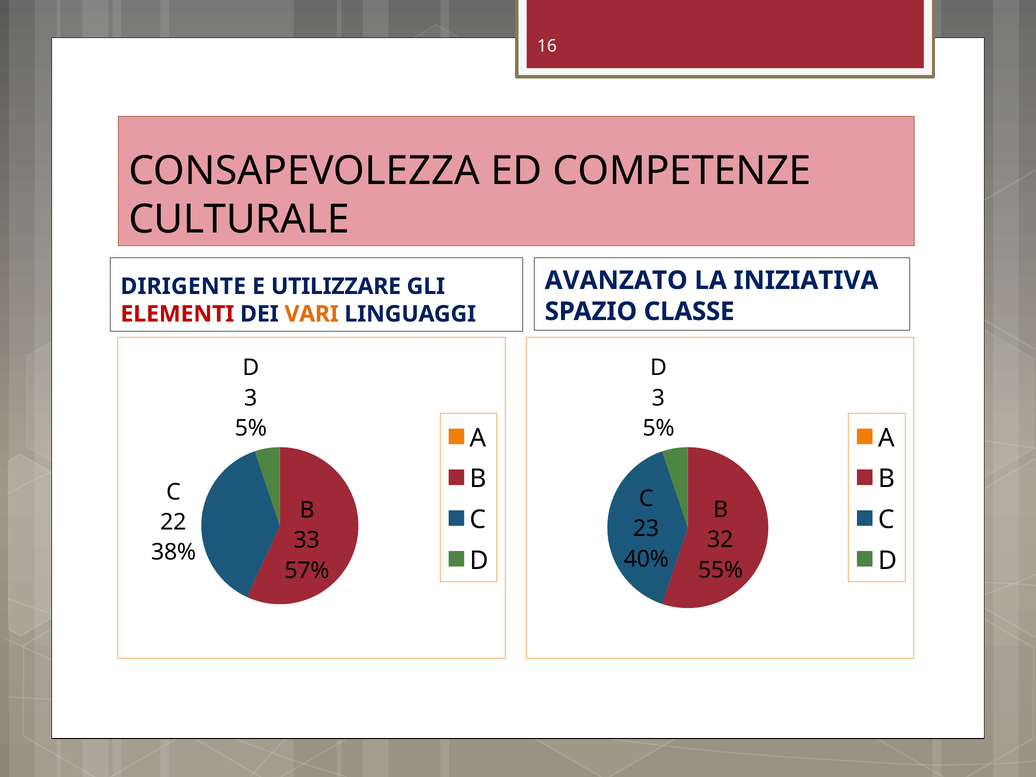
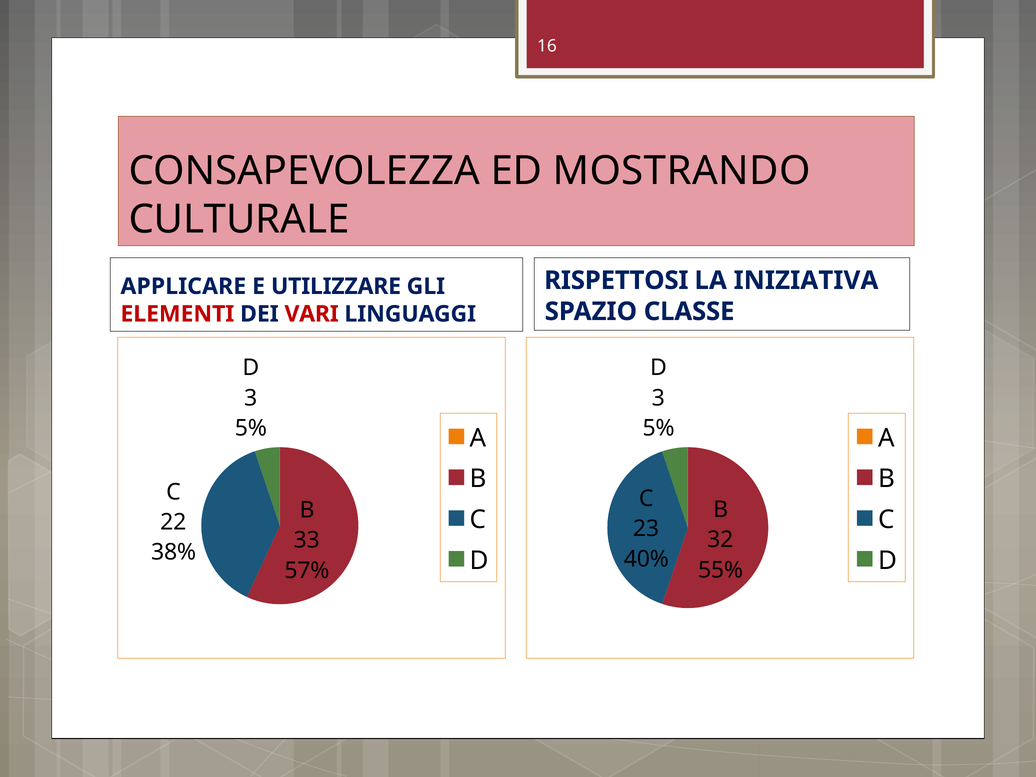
COMPETENZE: COMPETENZE -> MOSTRANDO (682, 171)
AVANZATO: AVANZATO -> RISPETTOSI (616, 280)
DIRIGENTE: DIRIGENTE -> APPLICARE (183, 286)
VARI colour: orange -> red (312, 314)
